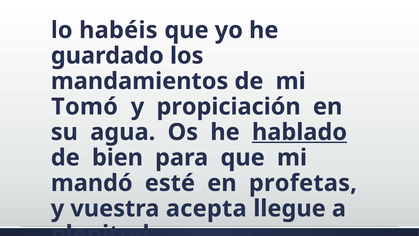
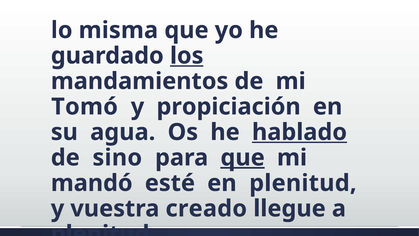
habéis: habéis -> misma (118, 30)
los underline: none -> present (187, 56)
bien: bien -> sino (117, 157)
que underline: none -> present (243, 157)
en profetas: profetas -> plenitud (303, 183)
acepta: acepta -> creado (206, 208)
